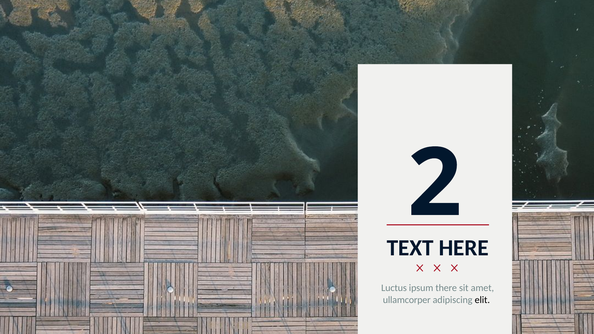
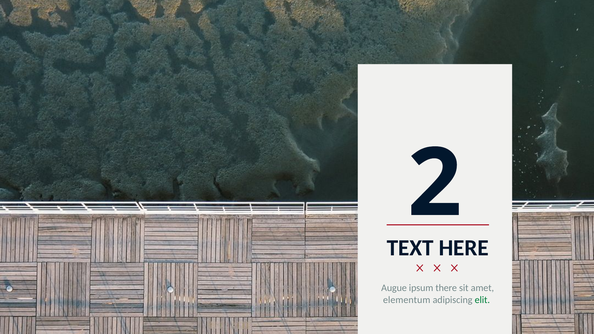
Luctus: Luctus -> Augue (394, 288)
ullamcorper: ullamcorper -> elementum (407, 300)
elit colour: black -> green (482, 300)
